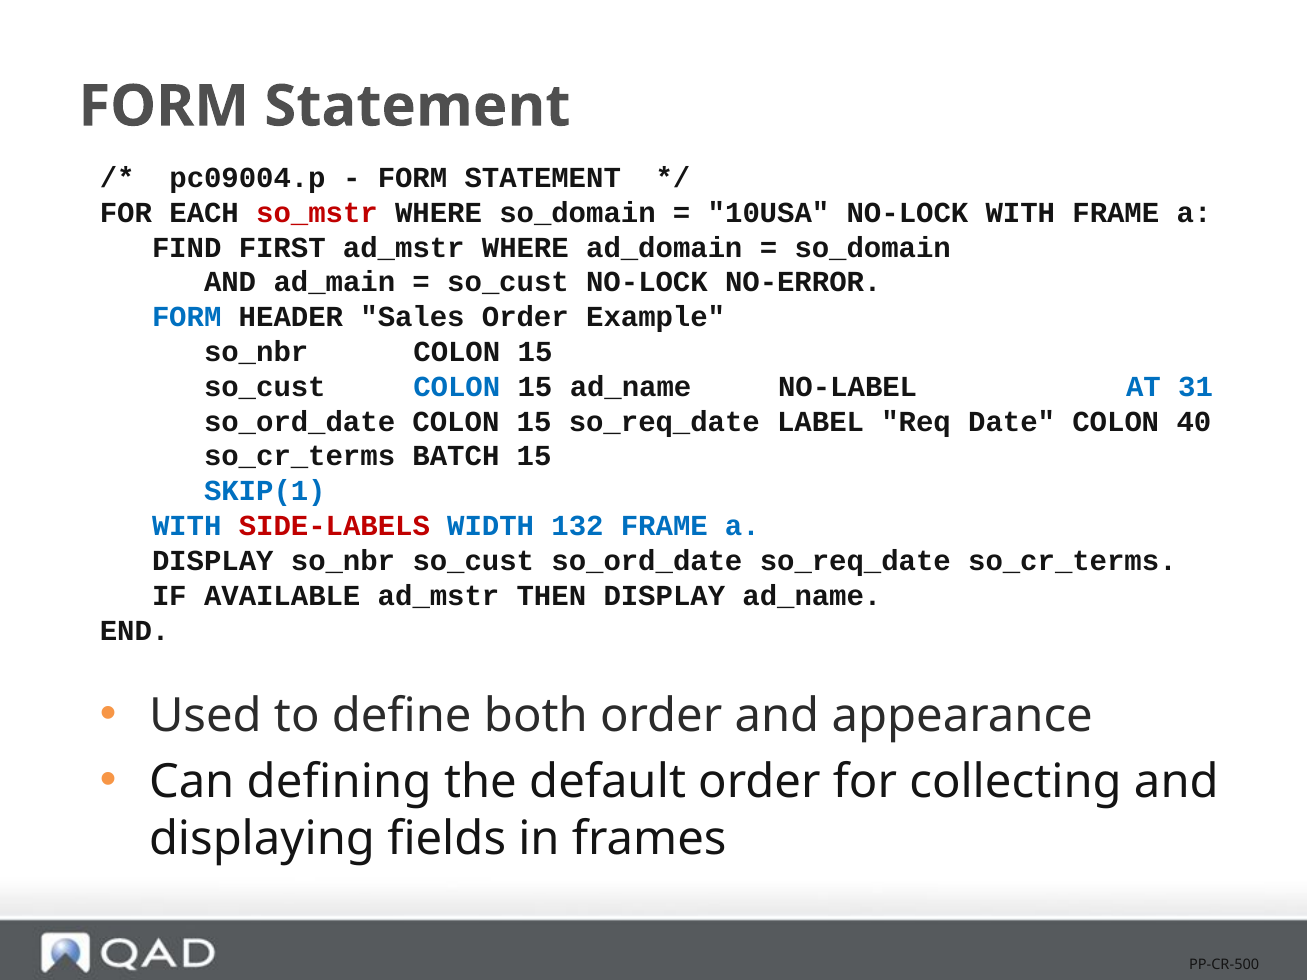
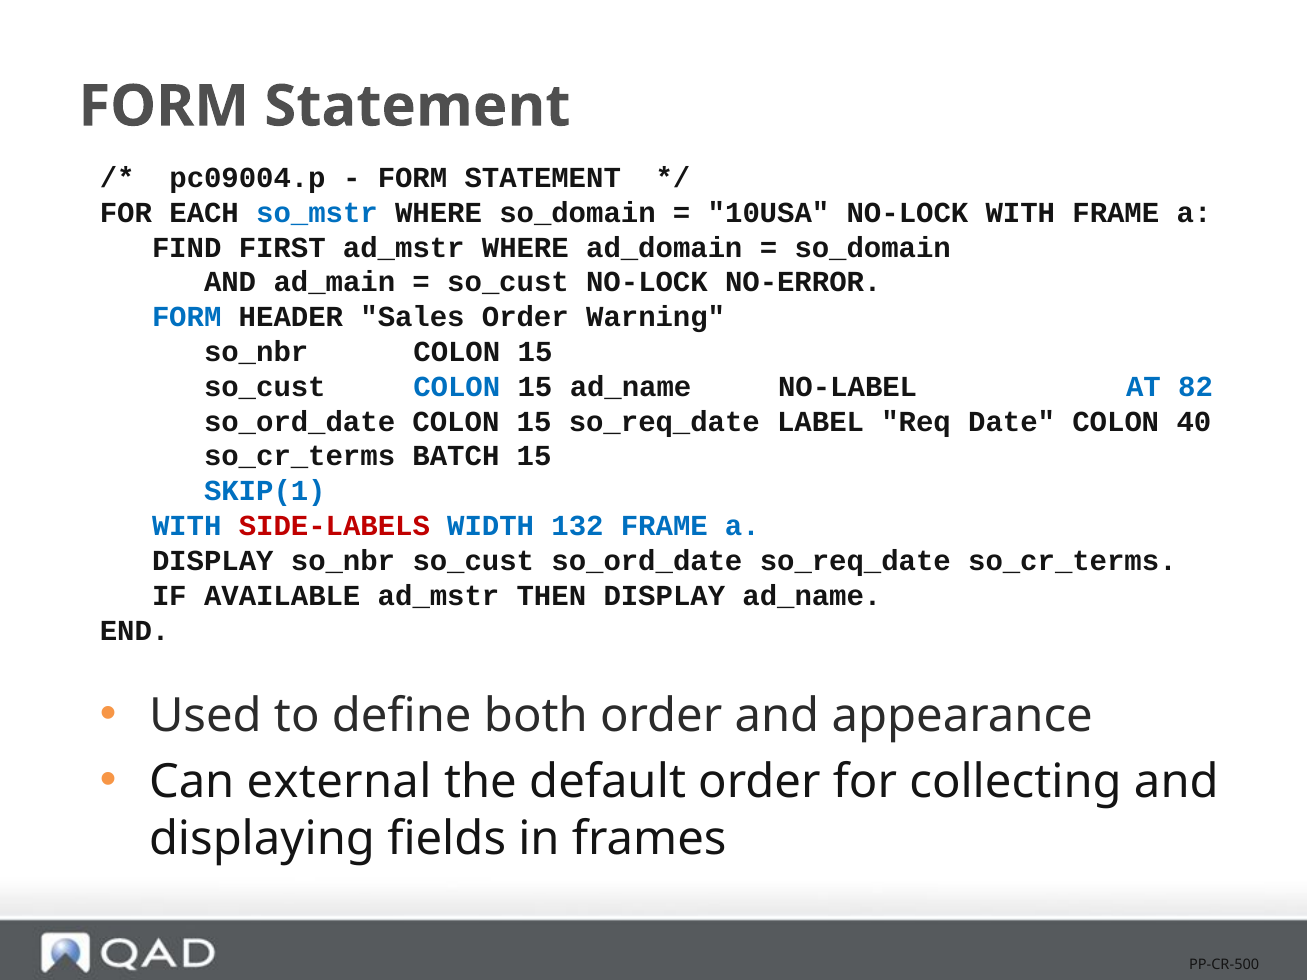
so_mstr colour: red -> blue (317, 213)
Example: Example -> Warning (656, 317)
31: 31 -> 82 (1196, 387)
defining: defining -> external (339, 782)
